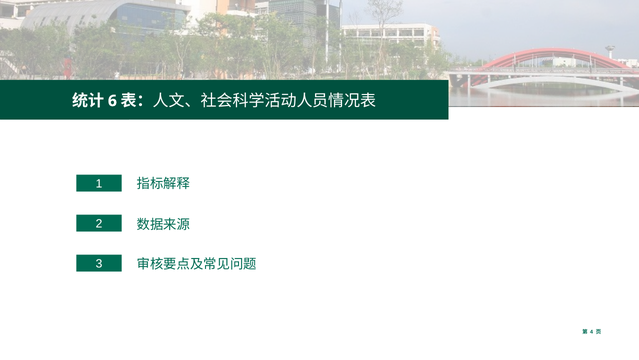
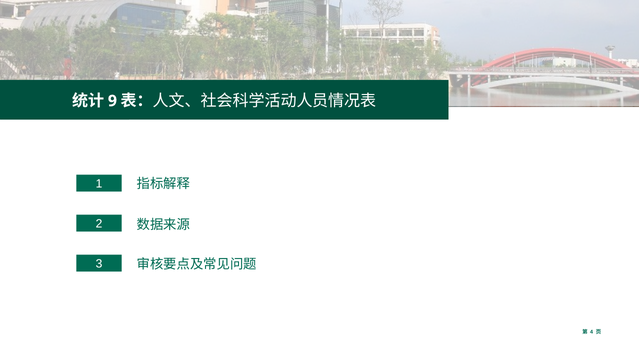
6: 6 -> 9 (112, 101)
